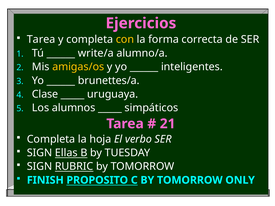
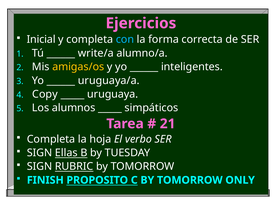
Tarea: Tarea -> Inicial (41, 39)
con colour: yellow -> light blue (125, 39)
brunettes/a: brunettes/a -> uruguaya/a (109, 81)
Clase: Clase -> Copy (45, 94)
